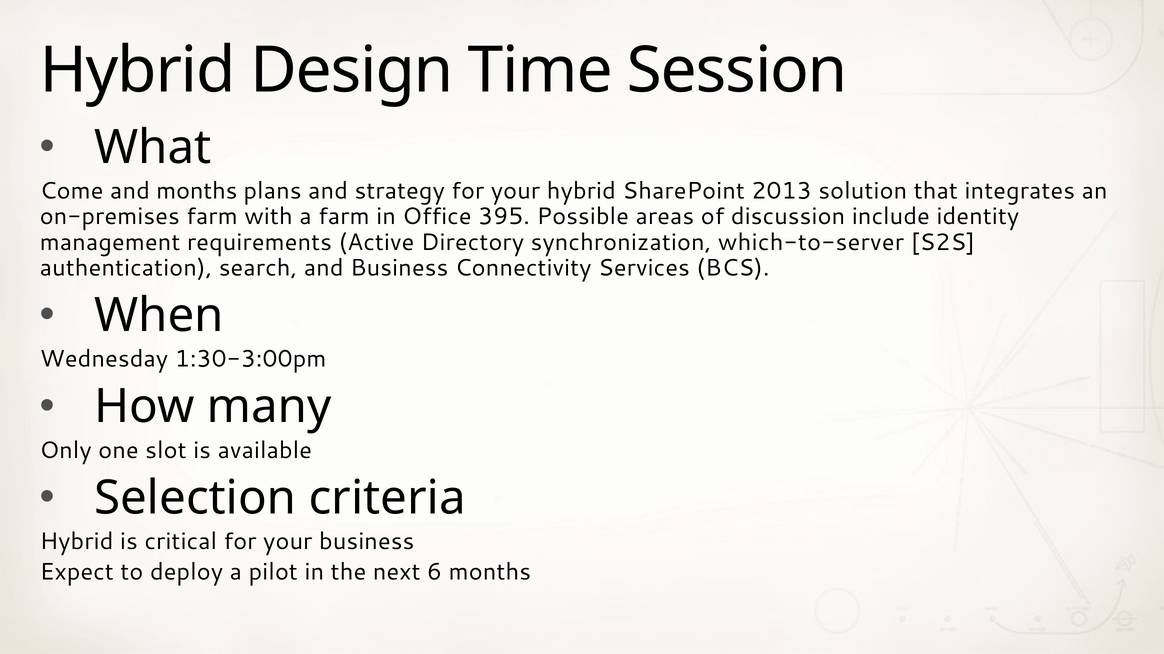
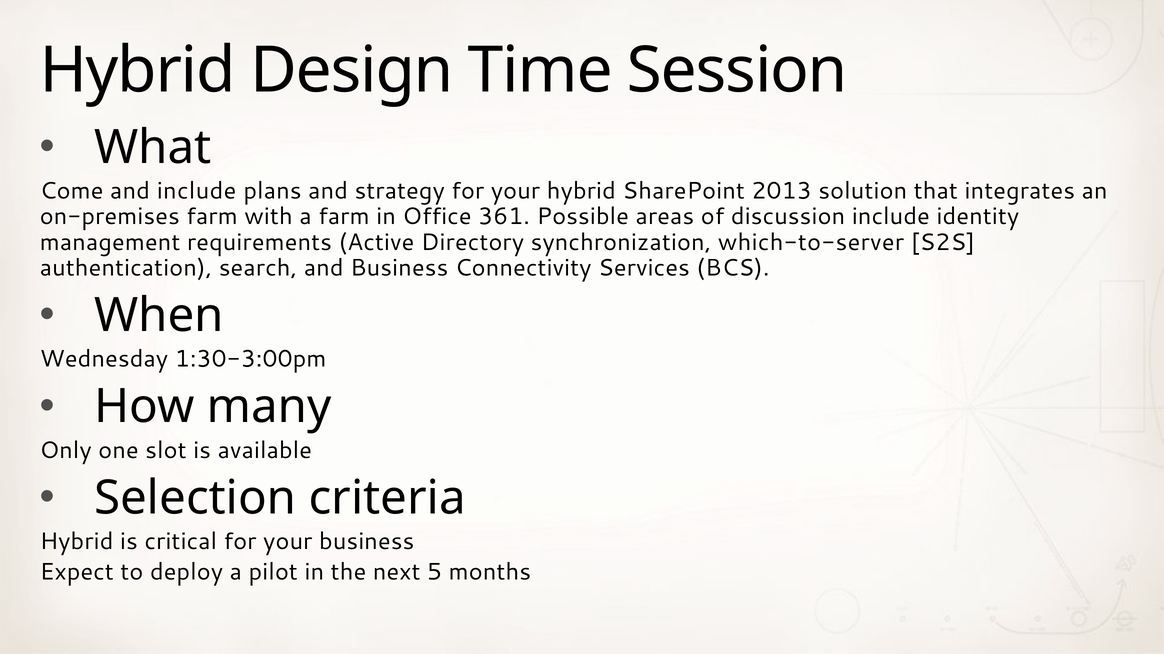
and months: months -> include (197, 191)
395: 395 -> 361 (504, 217)
6: 6 -> 5 (434, 572)
